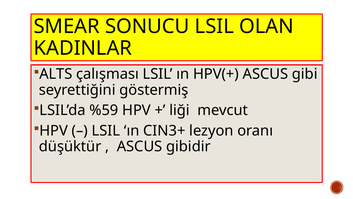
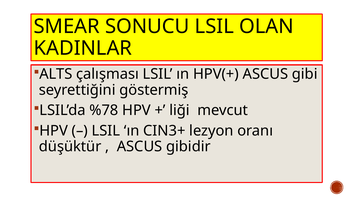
%59: %59 -> %78 (104, 110)
